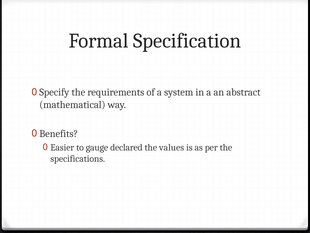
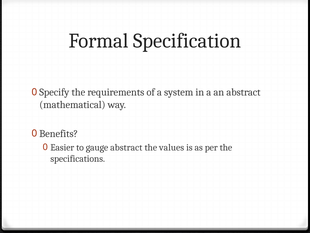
gauge declared: declared -> abstract (126, 147)
